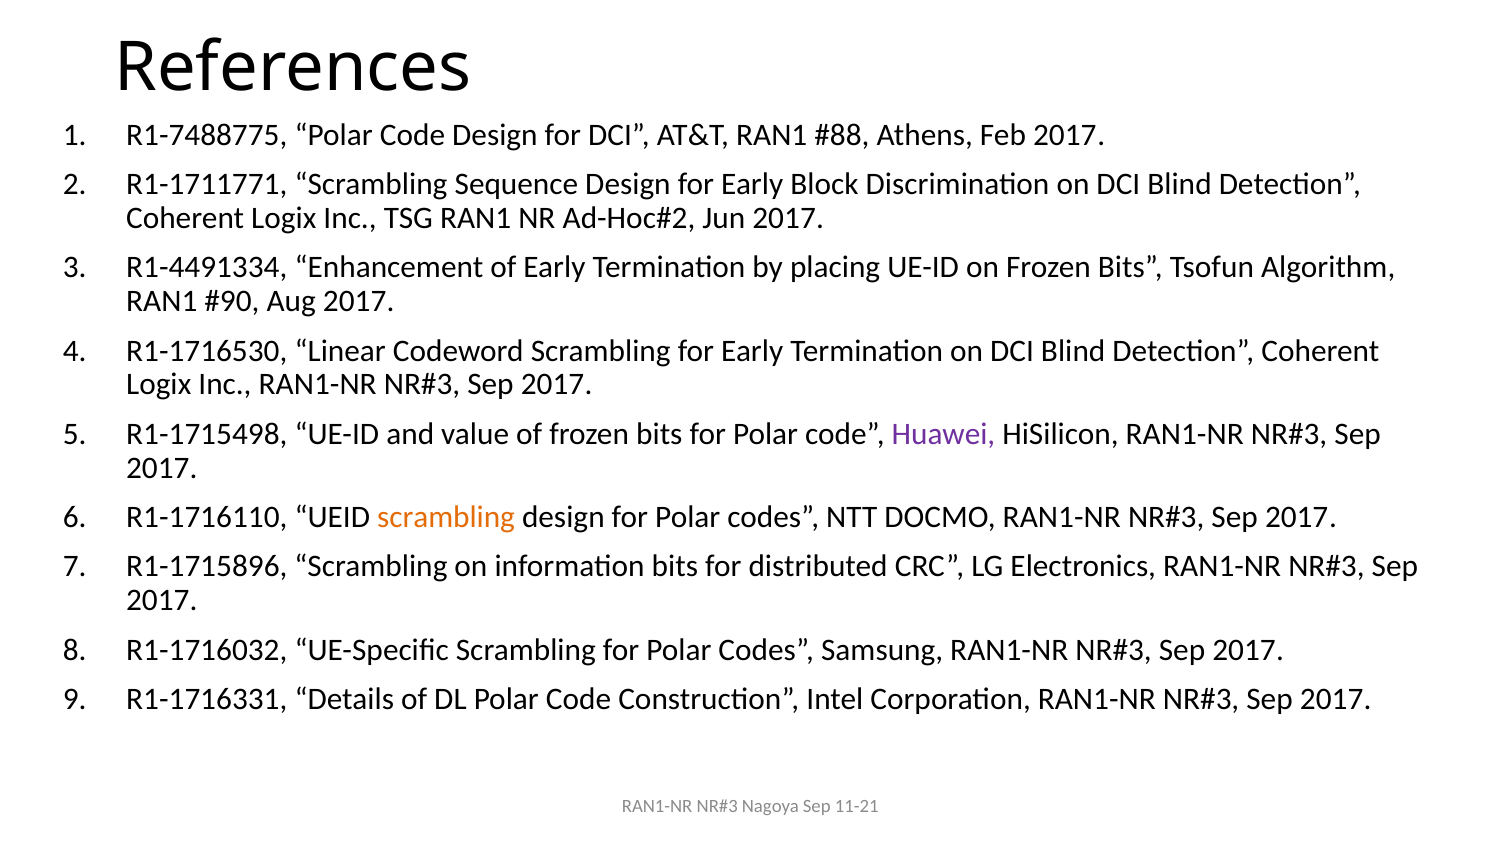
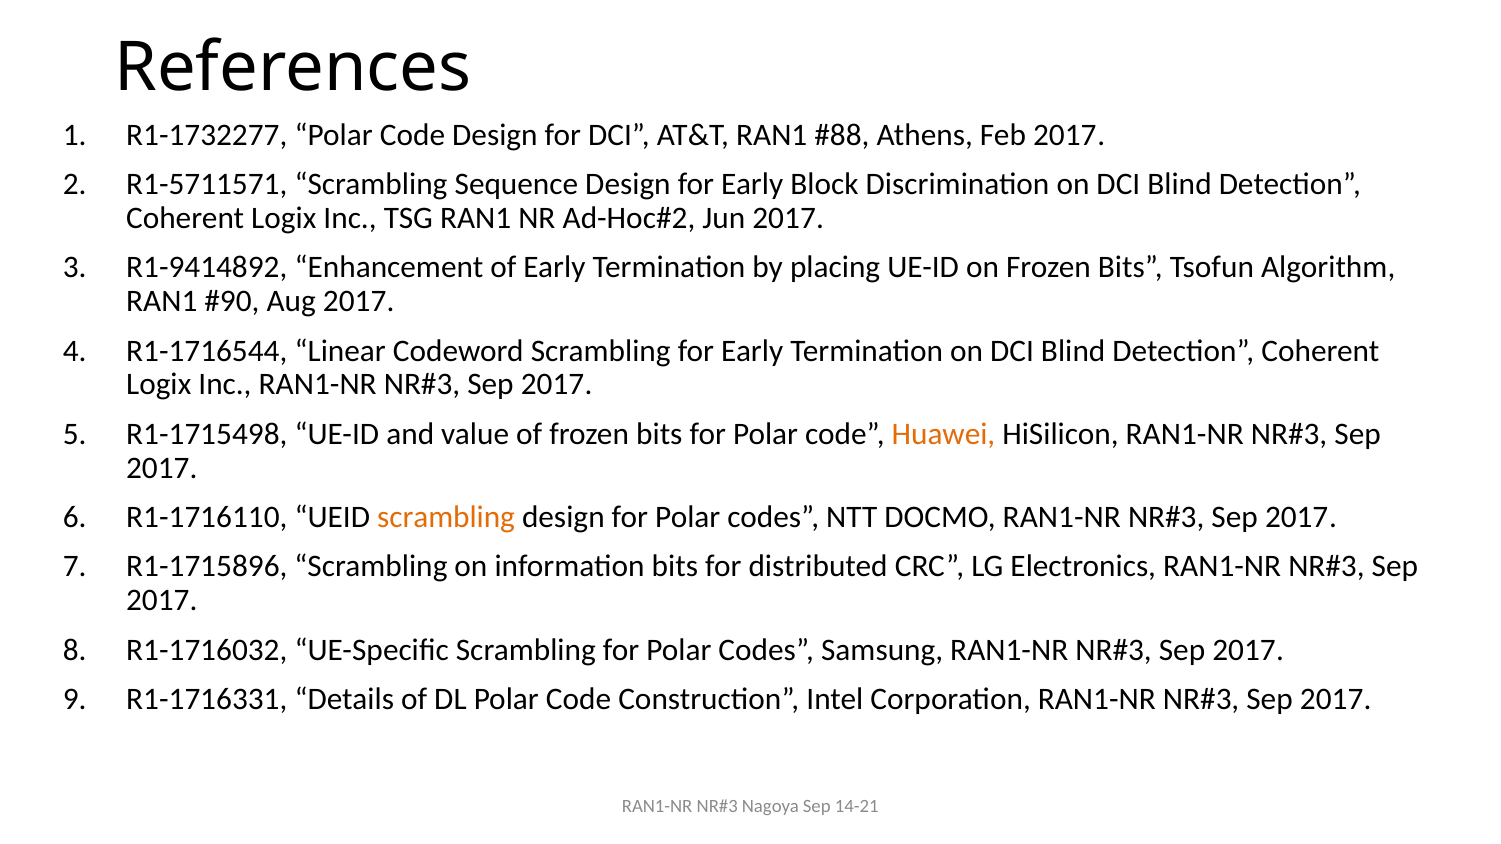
R1-7488775: R1-7488775 -> R1-1732277 (207, 135)
R1-1711771: R1-1711771 -> R1-5711571 (207, 185)
R1-4491334: R1-4491334 -> R1-9414892 (207, 268)
R1-1716530: R1-1716530 -> R1-1716544 (207, 351)
Huawei colour: purple -> orange (943, 434)
11-21: 11-21 -> 14-21 (857, 806)
